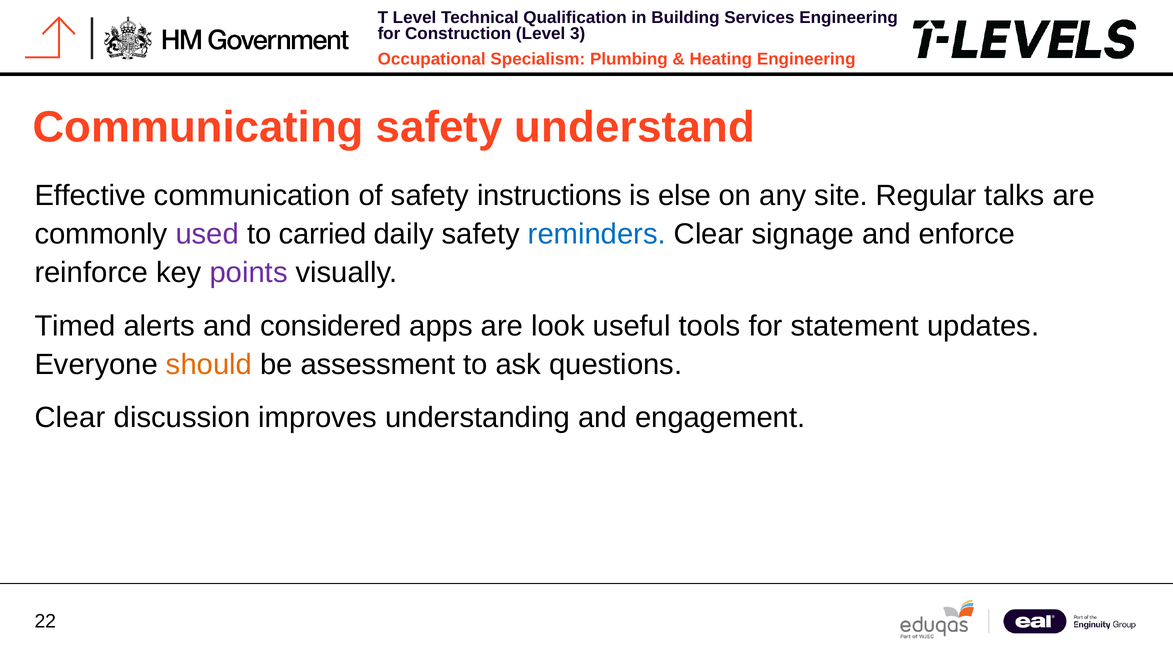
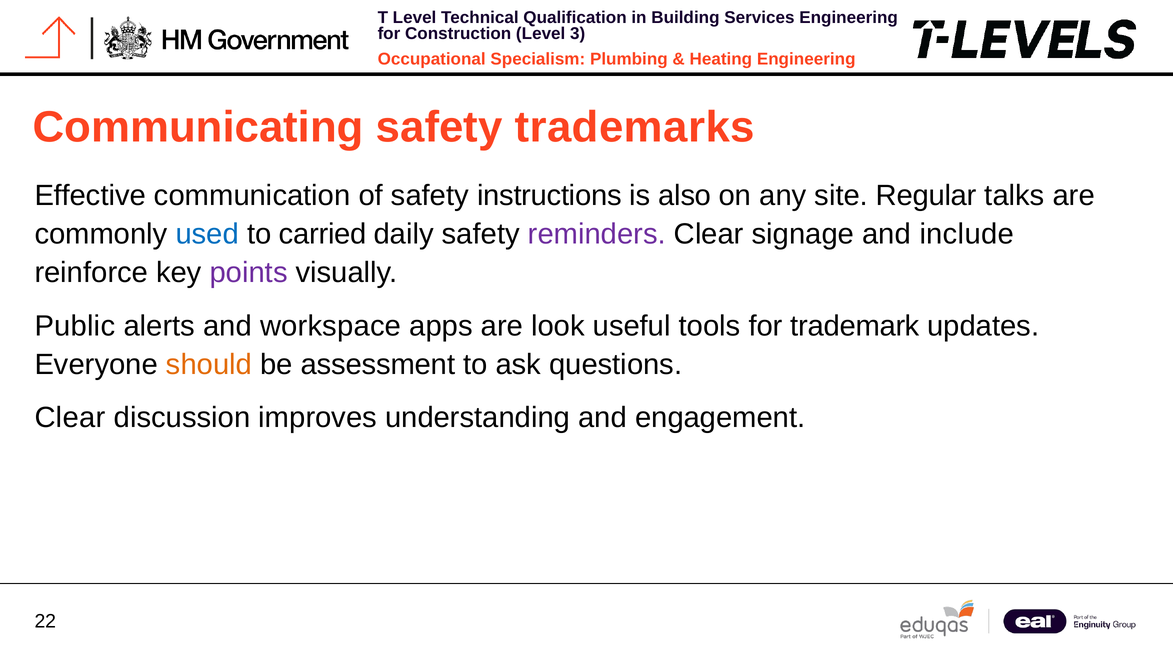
understand: understand -> trademarks (635, 127)
else: else -> also (685, 196)
used colour: purple -> blue (207, 234)
reminders colour: blue -> purple (597, 234)
enforce: enforce -> include (967, 234)
Timed: Timed -> Public (75, 326)
considered: considered -> workspace (331, 326)
statement: statement -> trademark (855, 326)
